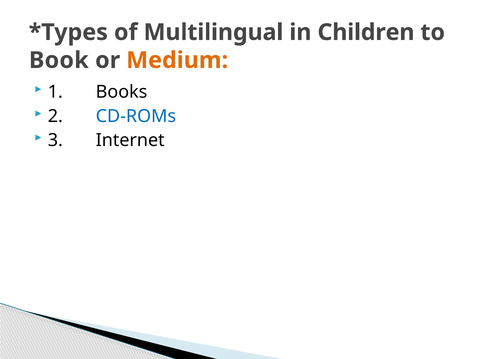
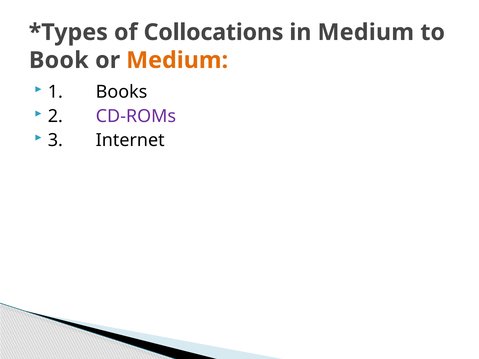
Multilingual: Multilingual -> Collocations (214, 32)
in Children: Children -> Medium (366, 32)
CD-ROMs colour: blue -> purple (136, 116)
